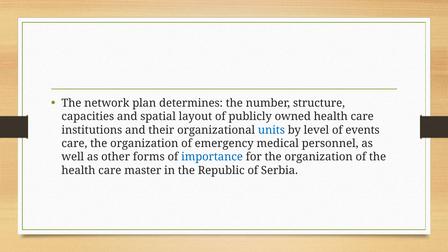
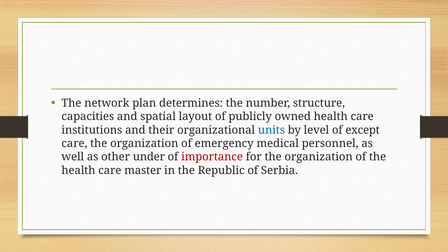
events: events -> except (363, 130)
forms: forms -> under (149, 157)
importance colour: blue -> red (212, 157)
